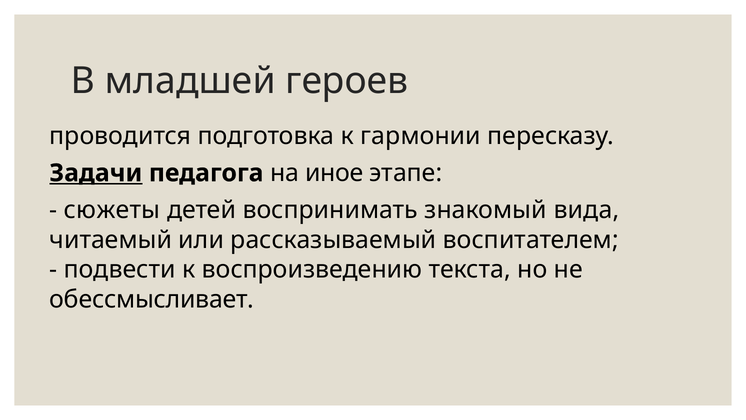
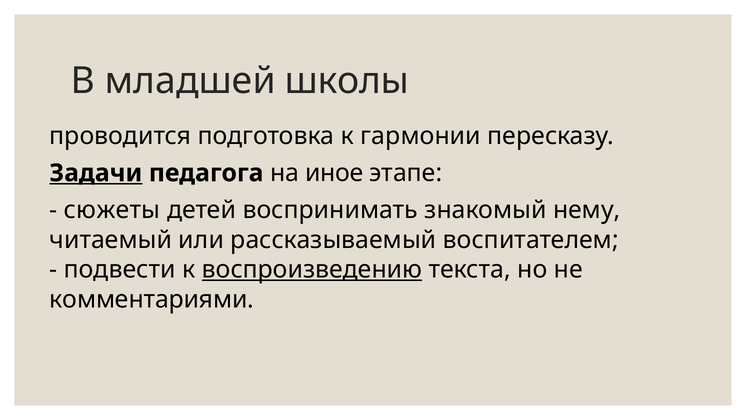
героев: героев -> школы (347, 81)
вида: вида -> нему (587, 210)
воспроизведению underline: none -> present (312, 269)
обессмысливает: обессмысливает -> комментариями (152, 299)
